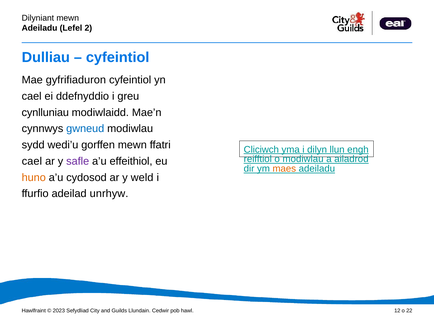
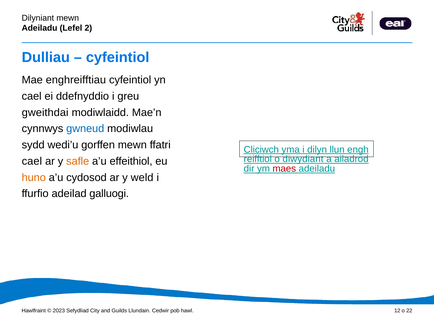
gyfrifiaduron: gyfrifiaduron -> enghreifftiau (76, 80)
cynlluniau: cynlluniau -> gweithdai (45, 113)
o modiwlau: modiwlau -> diwydiant (303, 159)
safle colour: purple -> orange (78, 161)
maes colour: orange -> red (284, 169)
unrhyw: unrhyw -> galluogi (109, 194)
